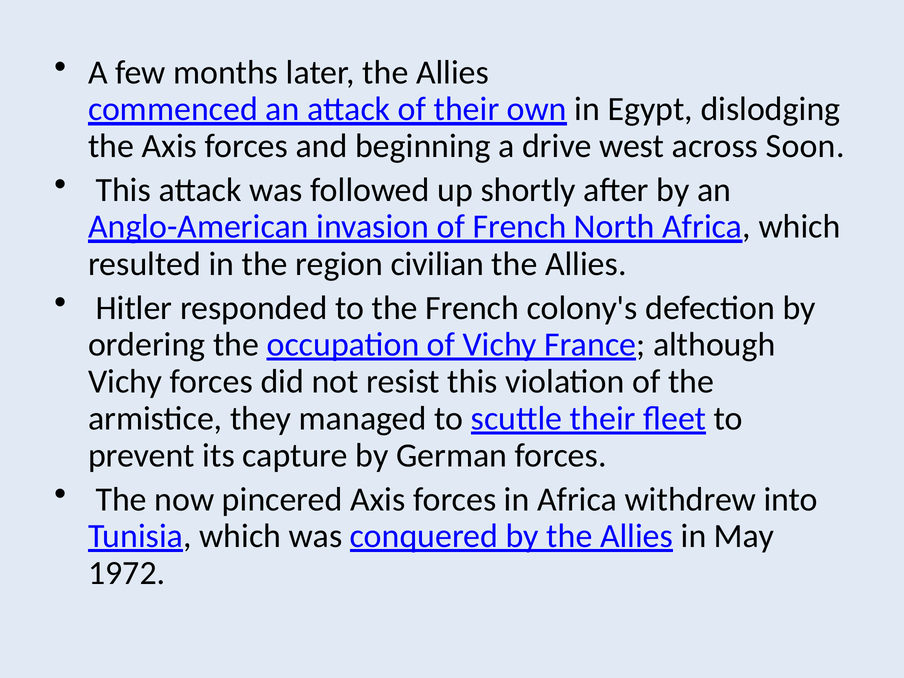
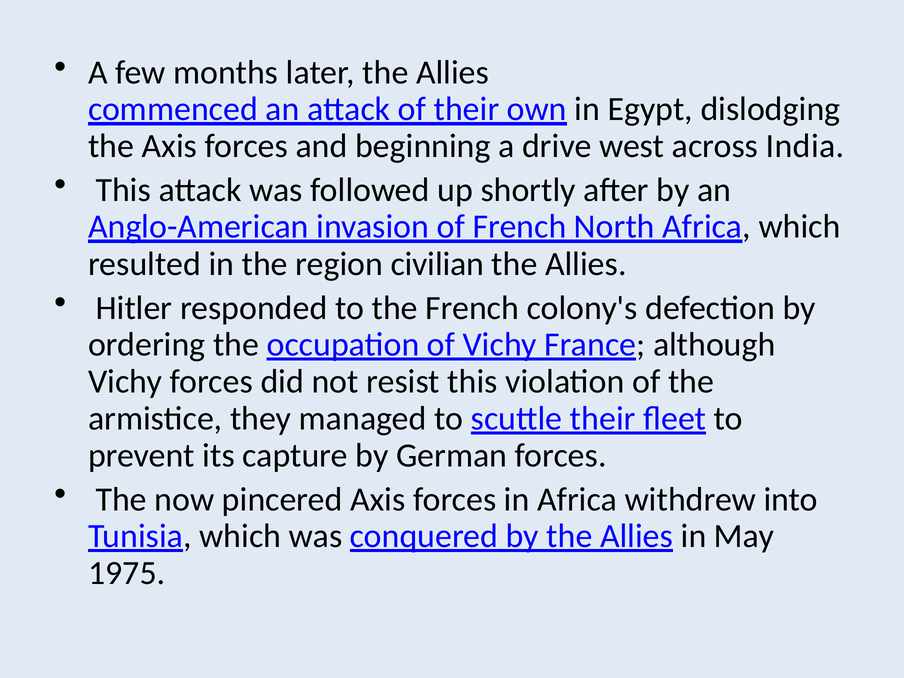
Soon: Soon -> India (805, 146)
1972: 1972 -> 1975 (127, 573)
